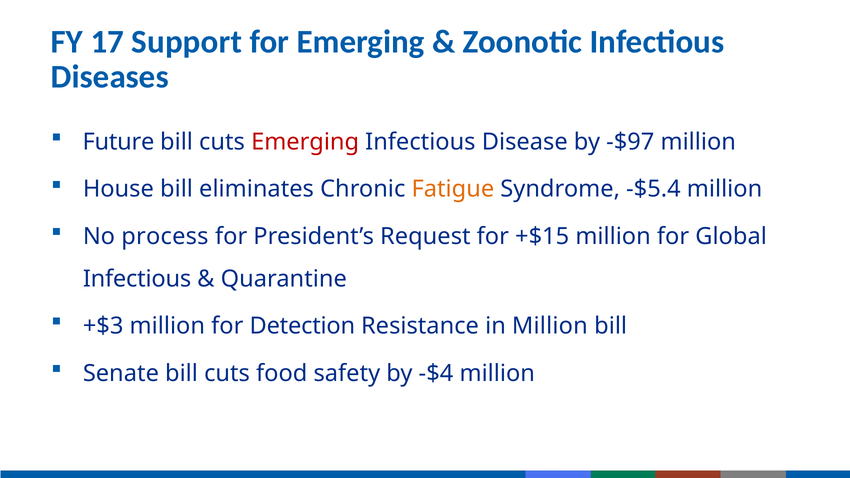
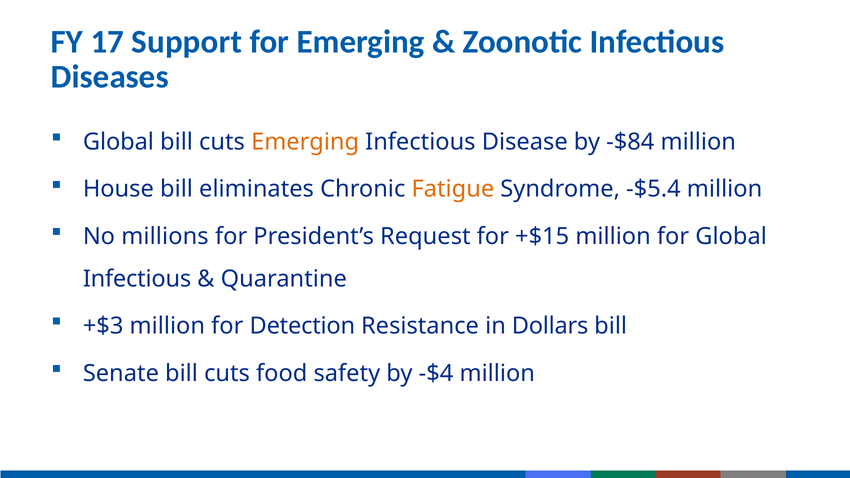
Future: Future -> Global (118, 142)
Emerging colour: red -> orange (305, 142)
-$97: -$97 -> -$84 (630, 142)
process: process -> millions (165, 236)
in Million: Million -> Dollars (550, 326)
